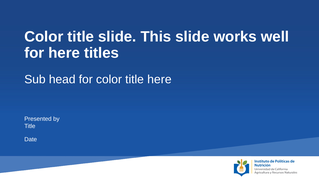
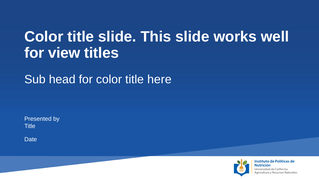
for here: here -> view (64, 53)
